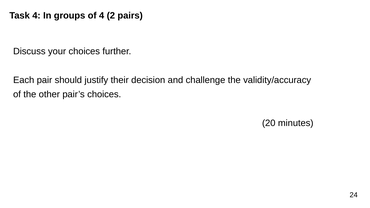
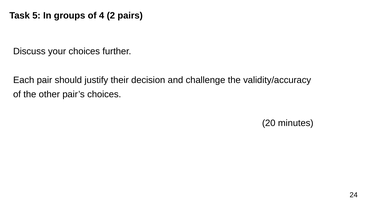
Task 4: 4 -> 5 (36, 15)
